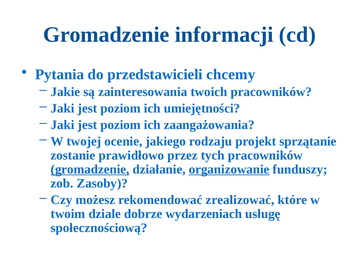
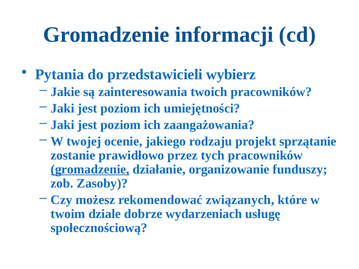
chcemy: chcemy -> wybierz (231, 75)
organizowanie underline: present -> none (229, 169)
zrealizować: zrealizować -> związanych (240, 200)
